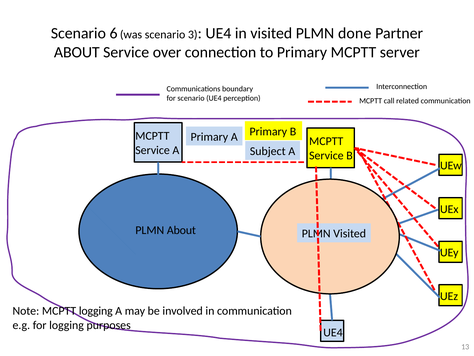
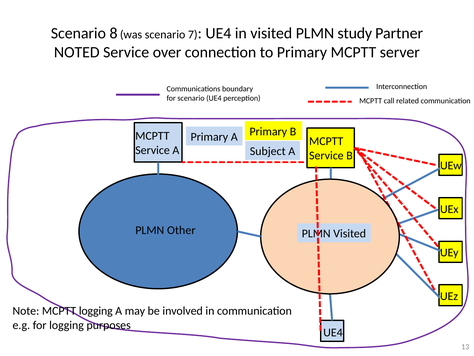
6: 6 -> 8 (114, 33)
3: 3 -> 7 (193, 34)
done: done -> study (355, 33)
ABOUT: ABOUT -> NOTED (77, 52)
PLMN About: About -> Other (181, 230)
